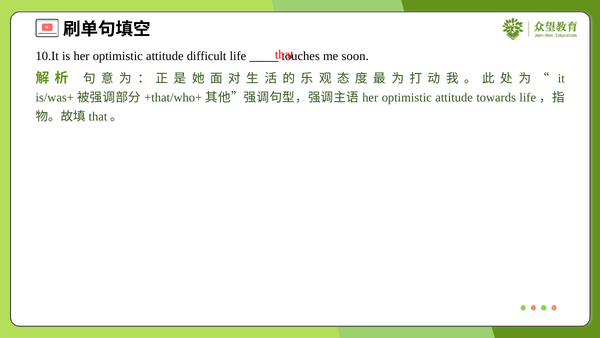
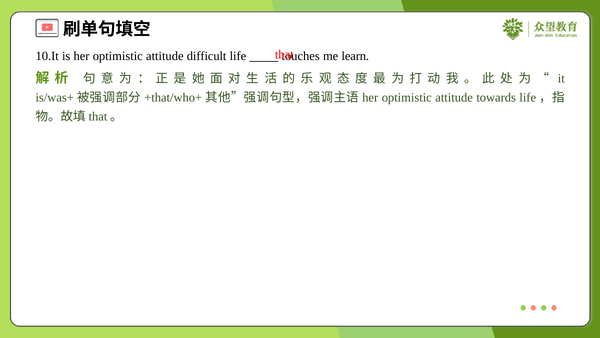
soon: soon -> learn (355, 56)
